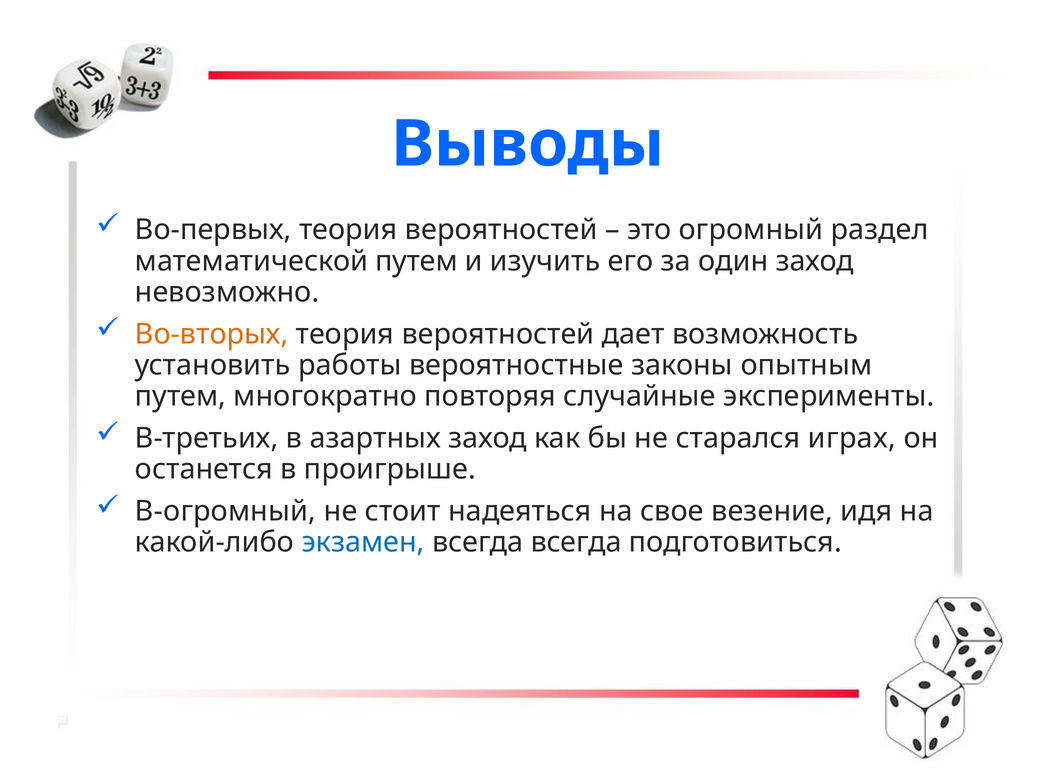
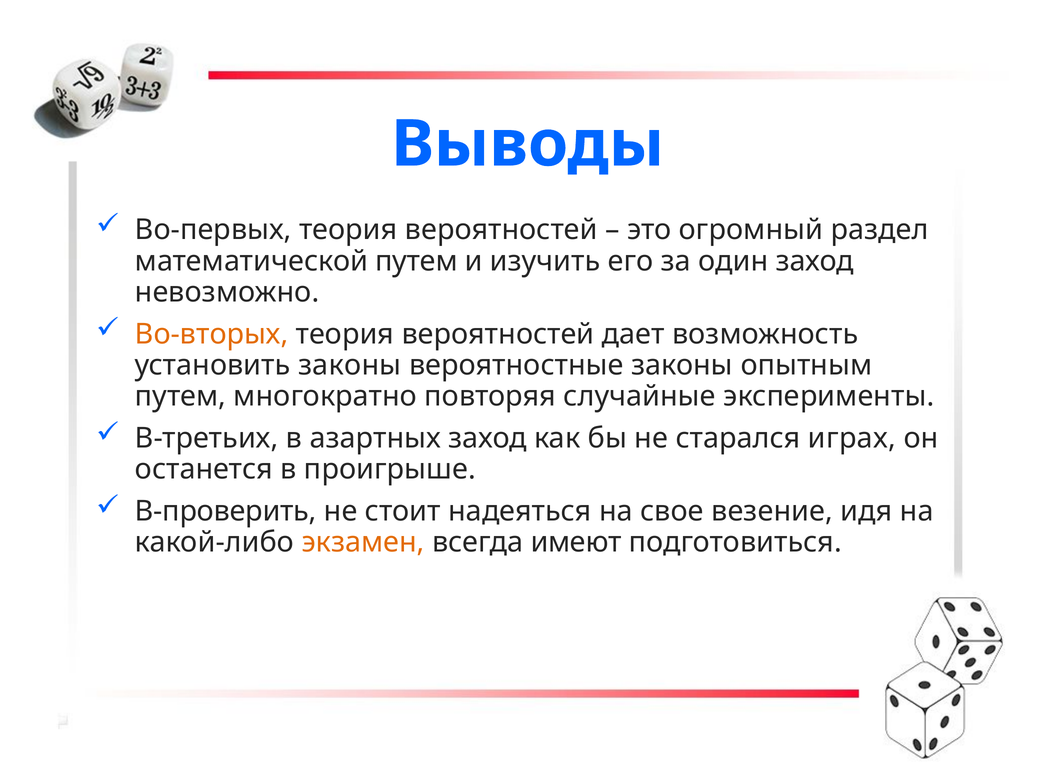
установить работы: работы -> законы (350, 365)
В-огромный: В-огромный -> В-проверить (226, 511)
экзамен colour: blue -> orange (363, 542)
всегда всегда: всегда -> имеют (576, 542)
